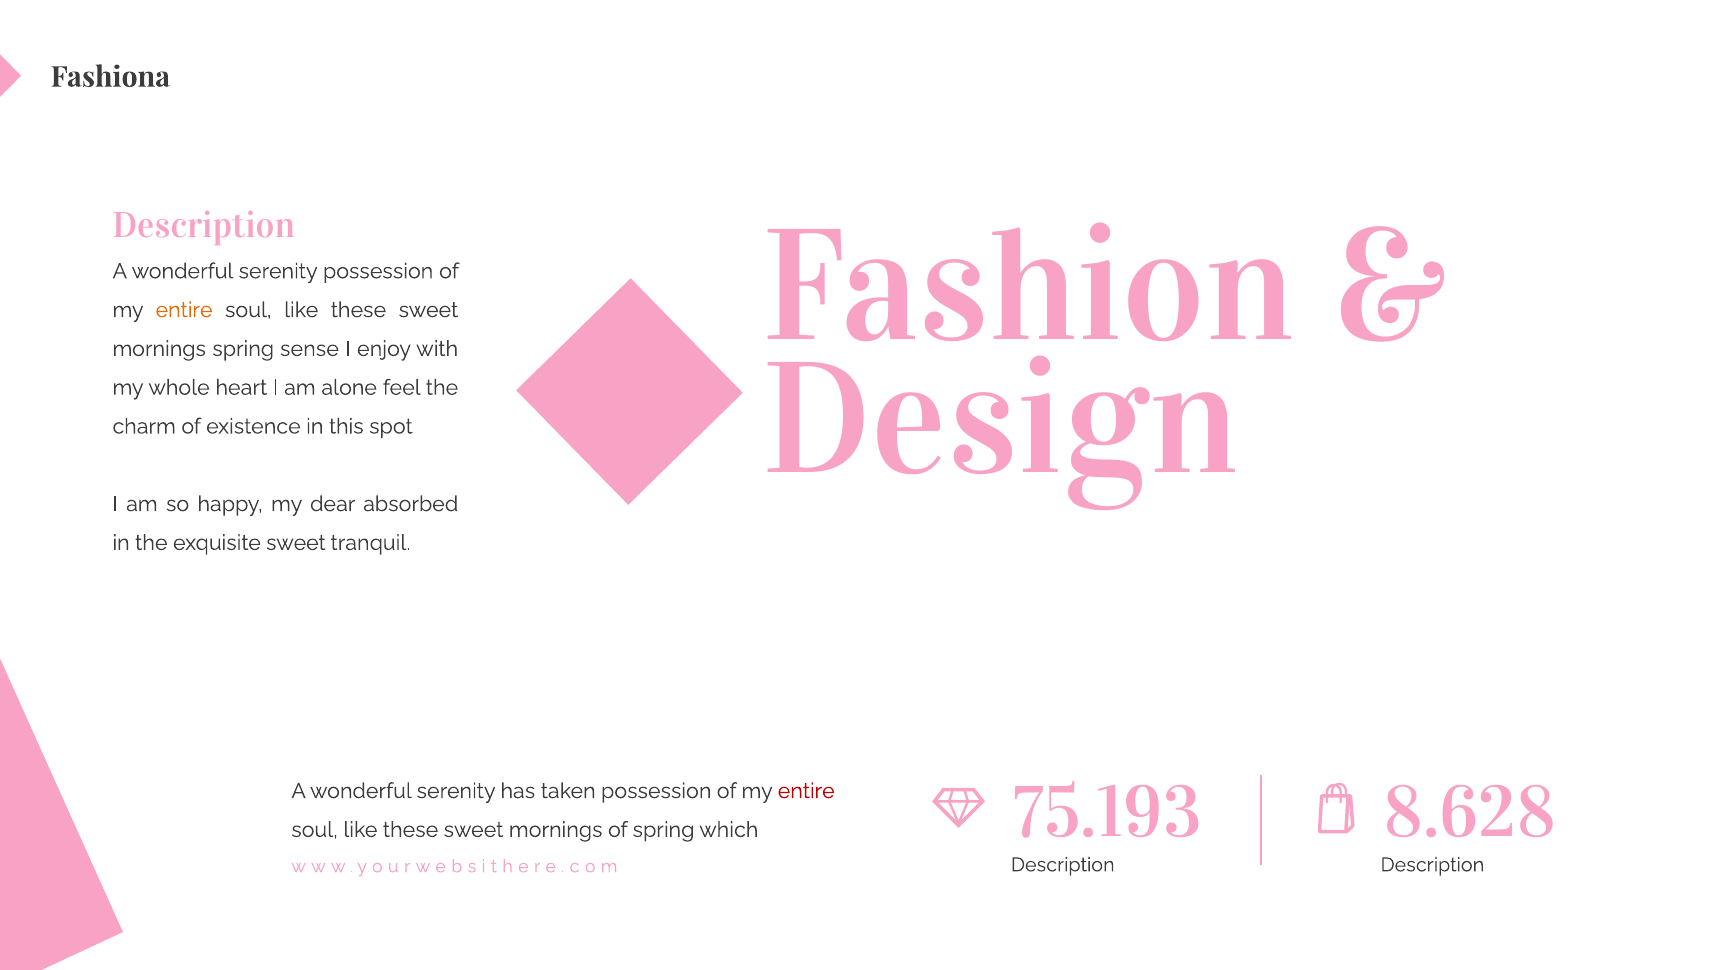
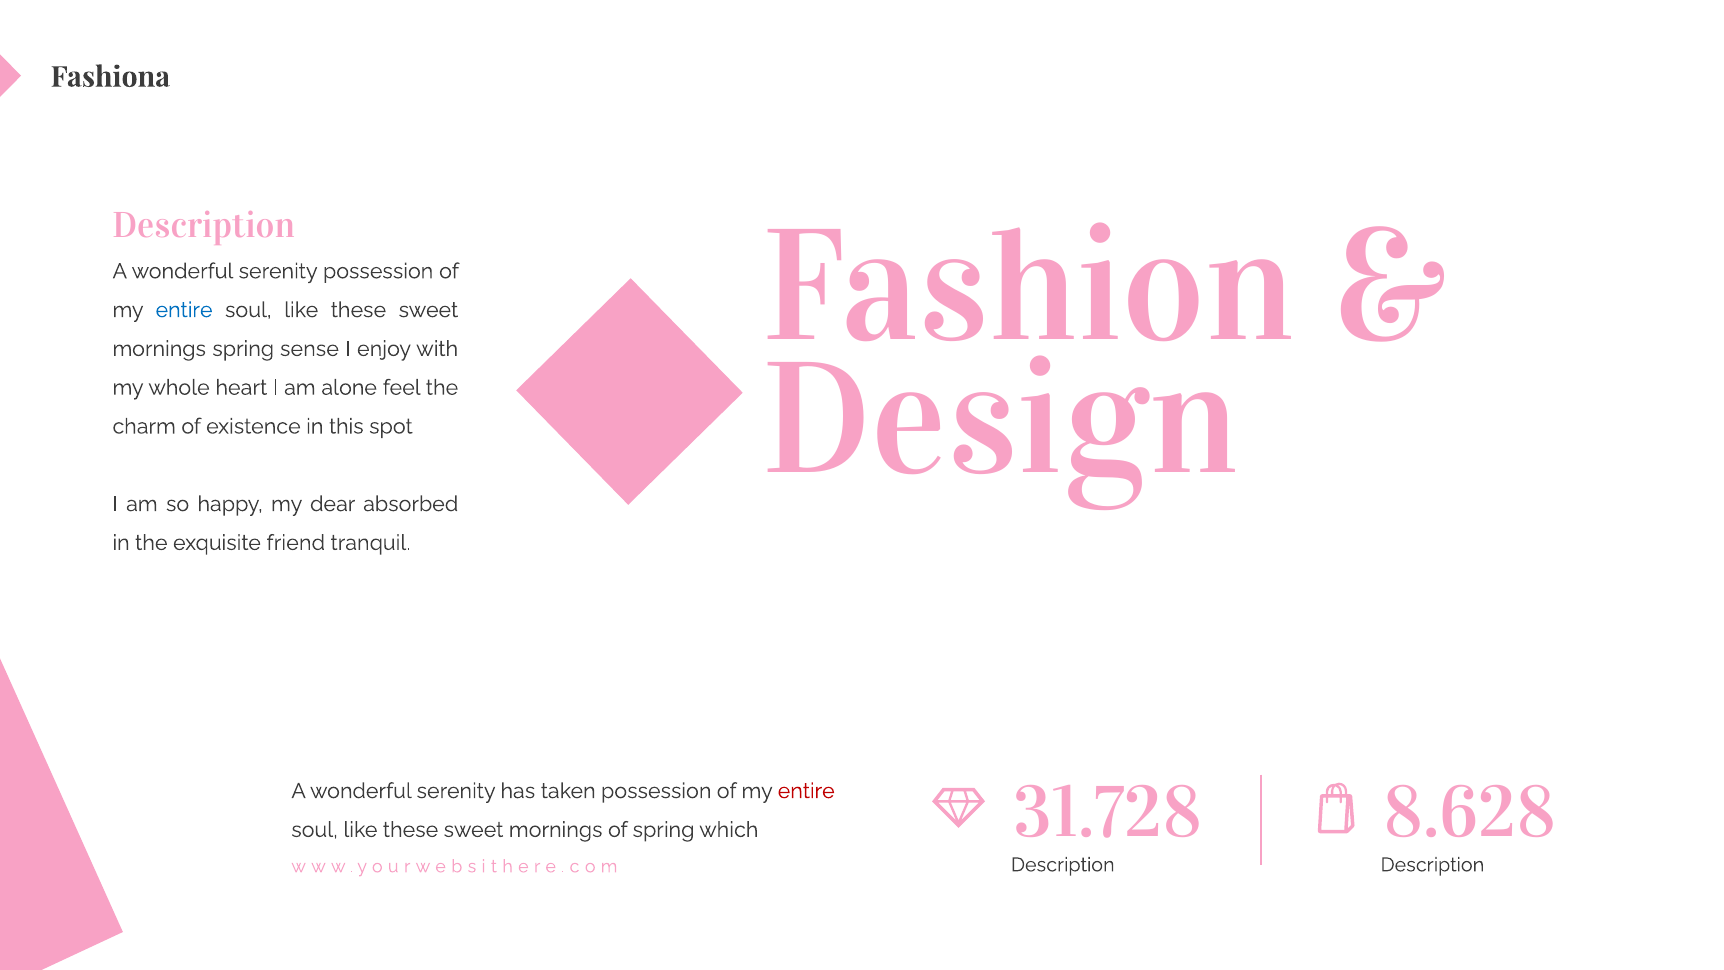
entire colour: orange -> blue (184, 310)
exquisite sweet: sweet -> friend (296, 543)
75.193: 75.193 -> 31.728 (1108, 813)
